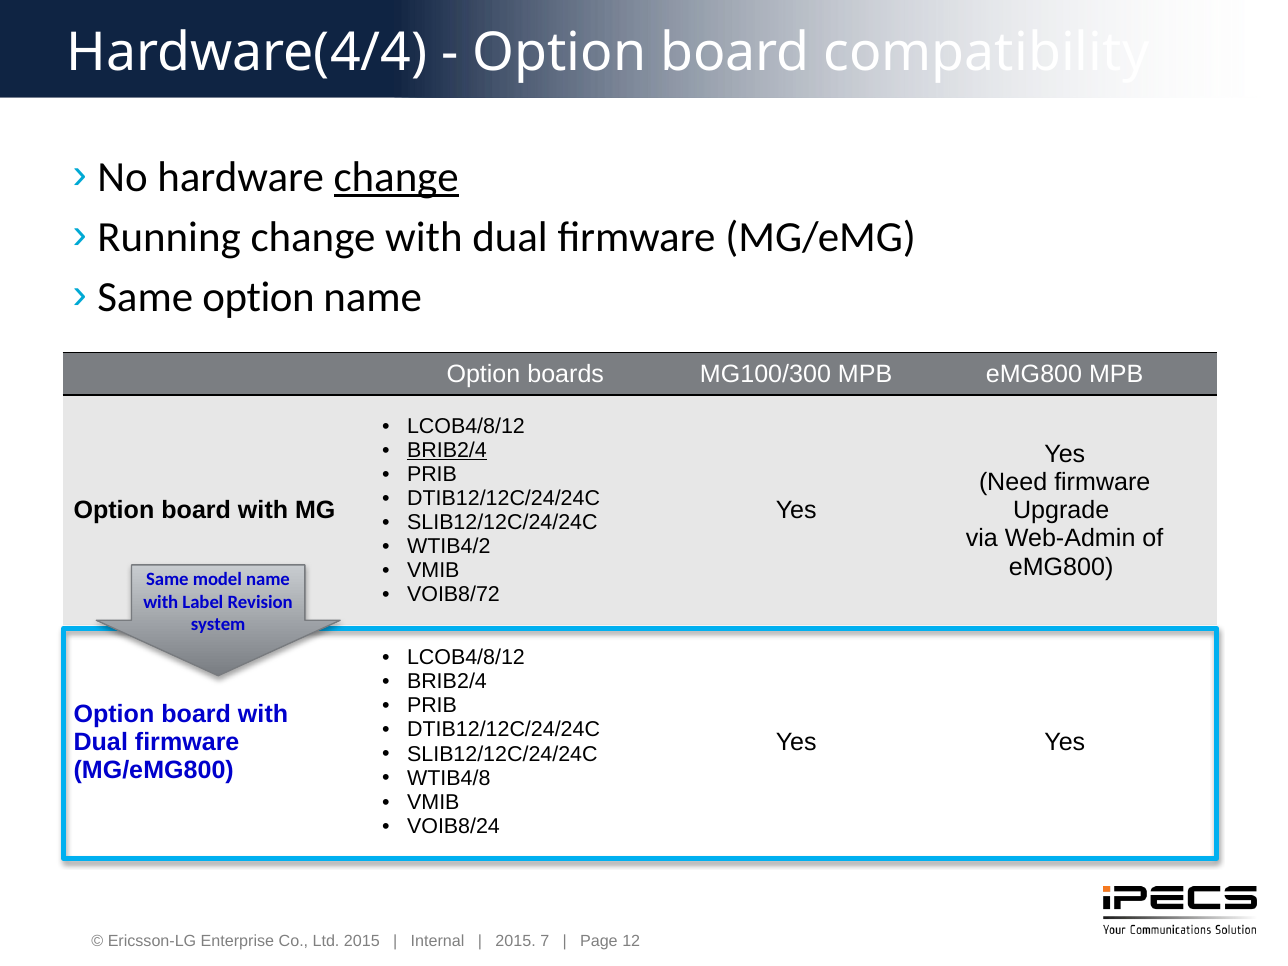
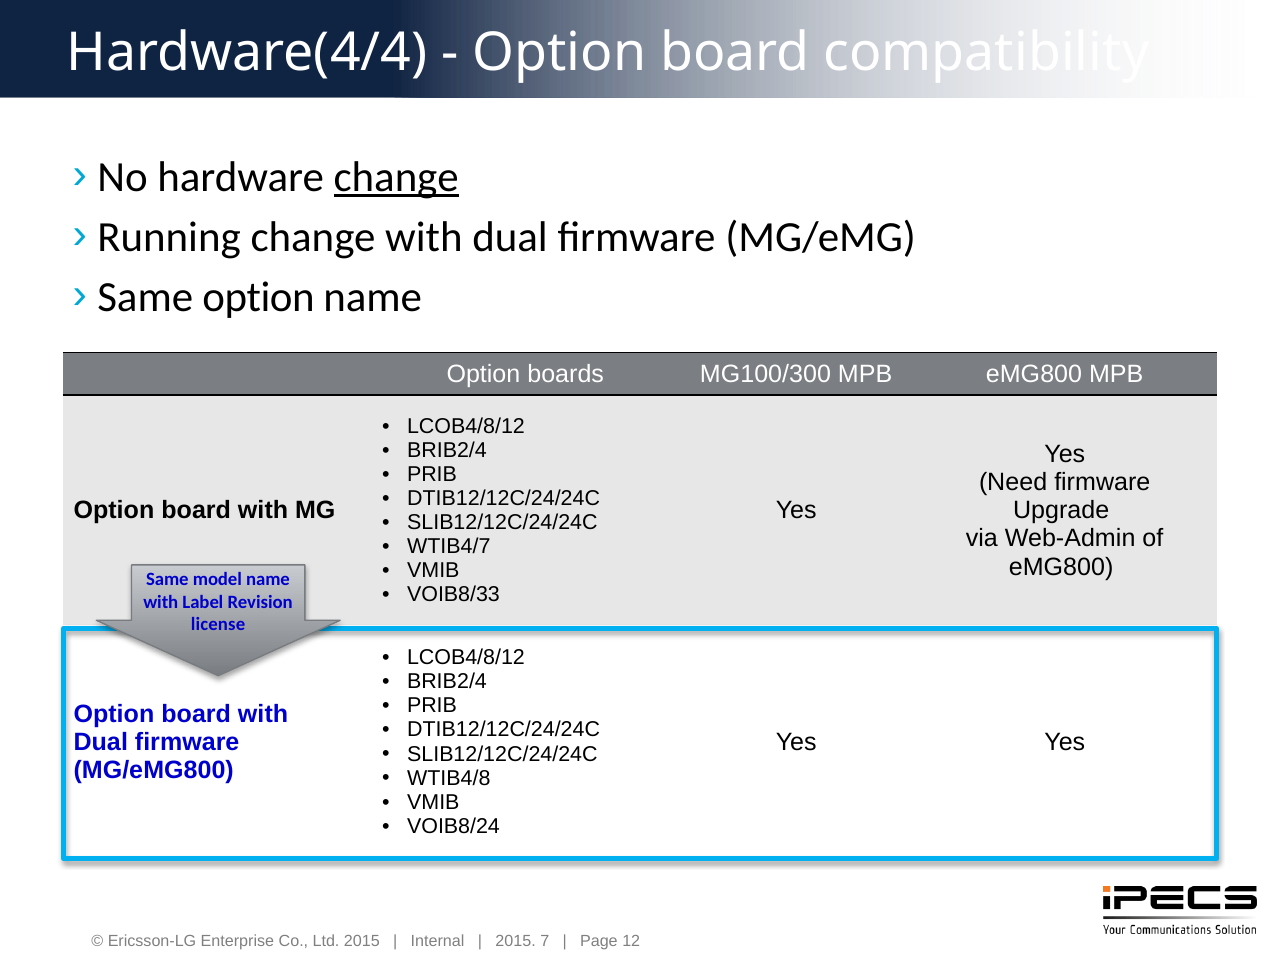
BRIB2/4 underline: present -> none (447, 450)
WTIB4/2: WTIB4/2 -> WTIB4/7 (449, 547)
VOIB8/72: VOIB8/72 -> VOIB8/33 (454, 595)
system: system -> license (218, 624)
